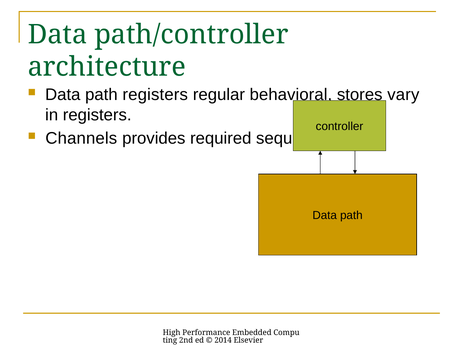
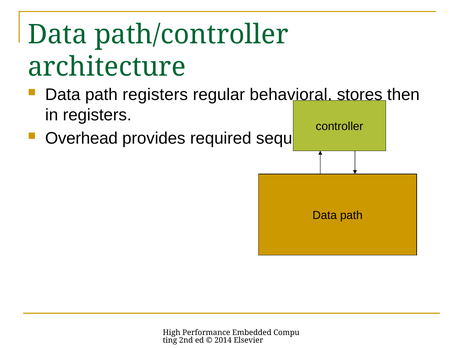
vary: vary -> then (403, 95)
Channels: Channels -> Overhead (81, 138)
